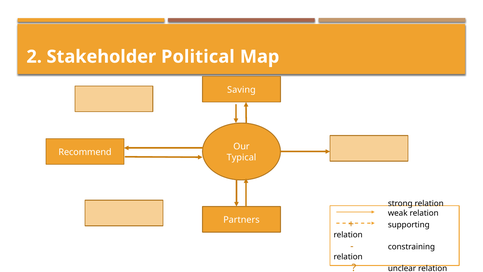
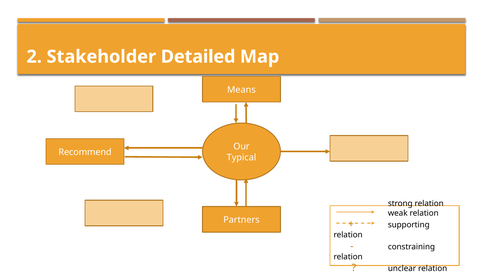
Political: Political -> Detailed (198, 57)
Saving: Saving -> Means (241, 90)
